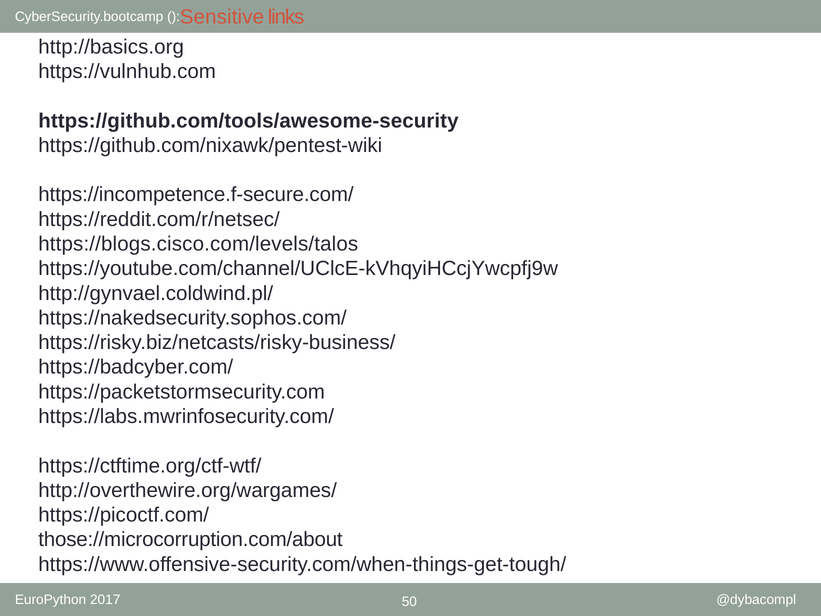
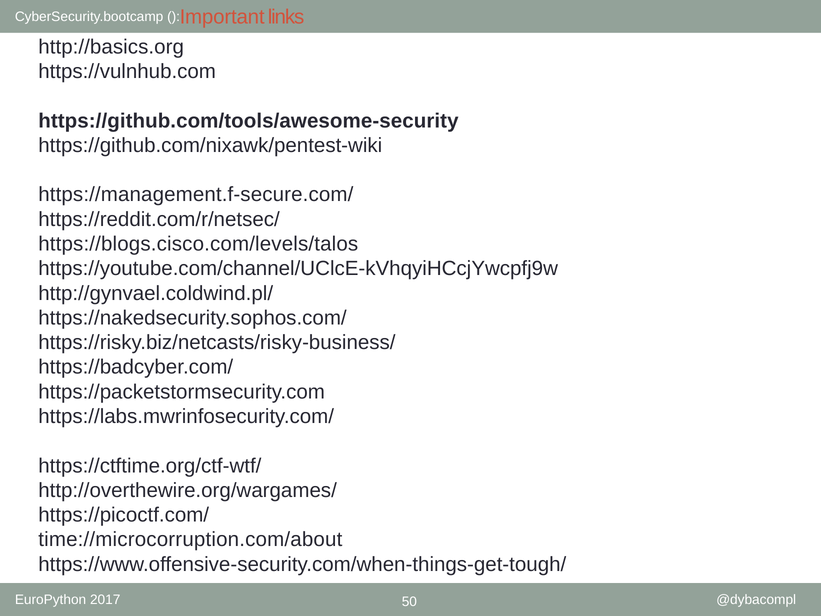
Sensitive: Sensitive -> Important (222, 17)
https://incompetence.f-secure.com/: https://incompetence.f-secure.com/ -> https://management.f-secure.com/ (196, 195)
those://microcorruption.com/about: those://microcorruption.com/about -> time://microcorruption.com/about (190, 539)
